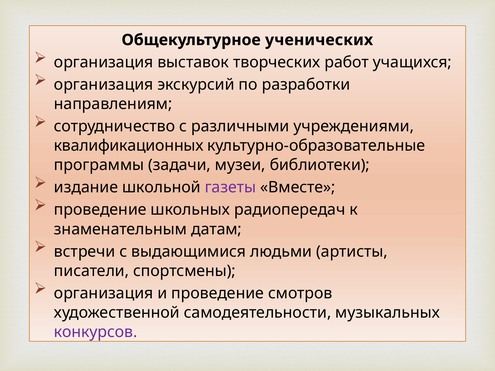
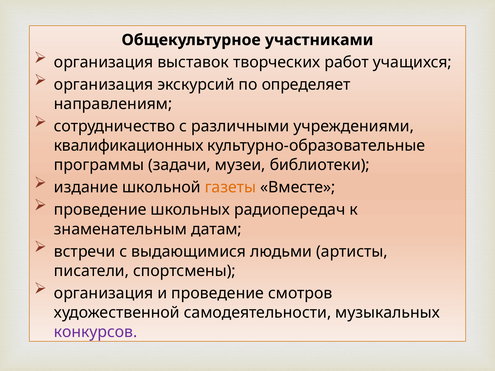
ученических: ученических -> участниками (319, 40)
разработки: разработки -> определяет (306, 85)
газеты colour: purple -> orange (230, 188)
